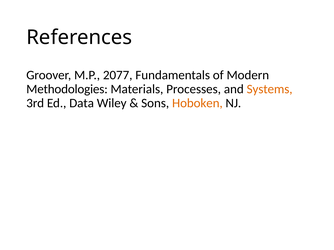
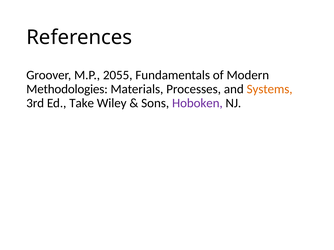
2077: 2077 -> 2055 (118, 75)
Data: Data -> Take (82, 103)
Hoboken colour: orange -> purple (197, 103)
